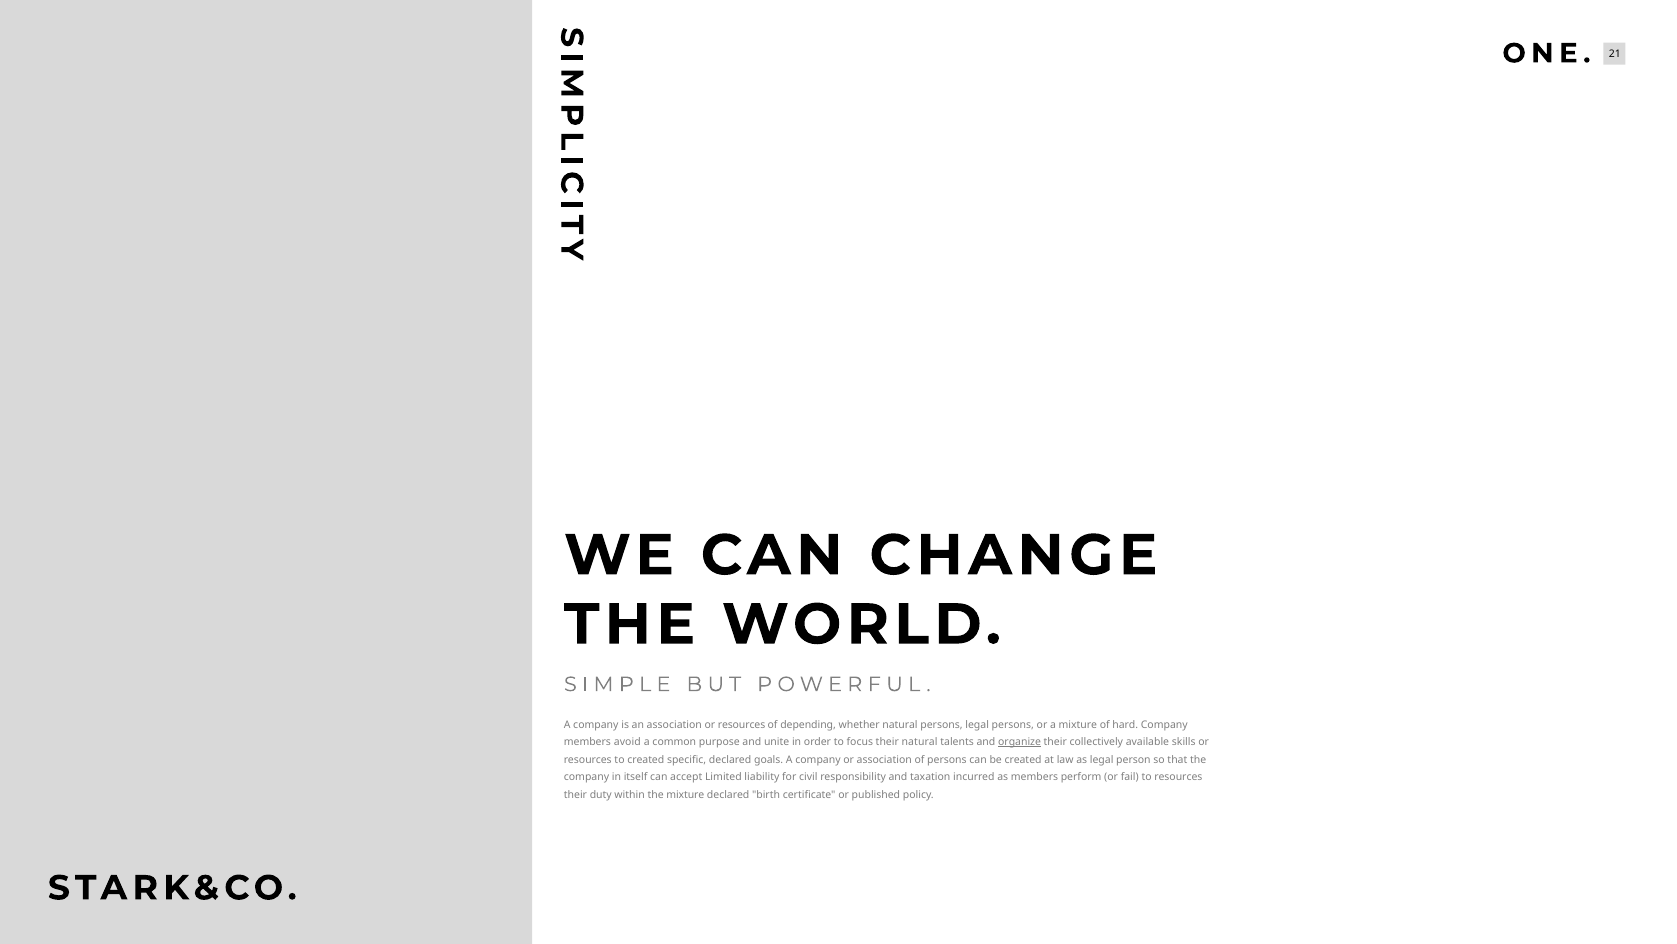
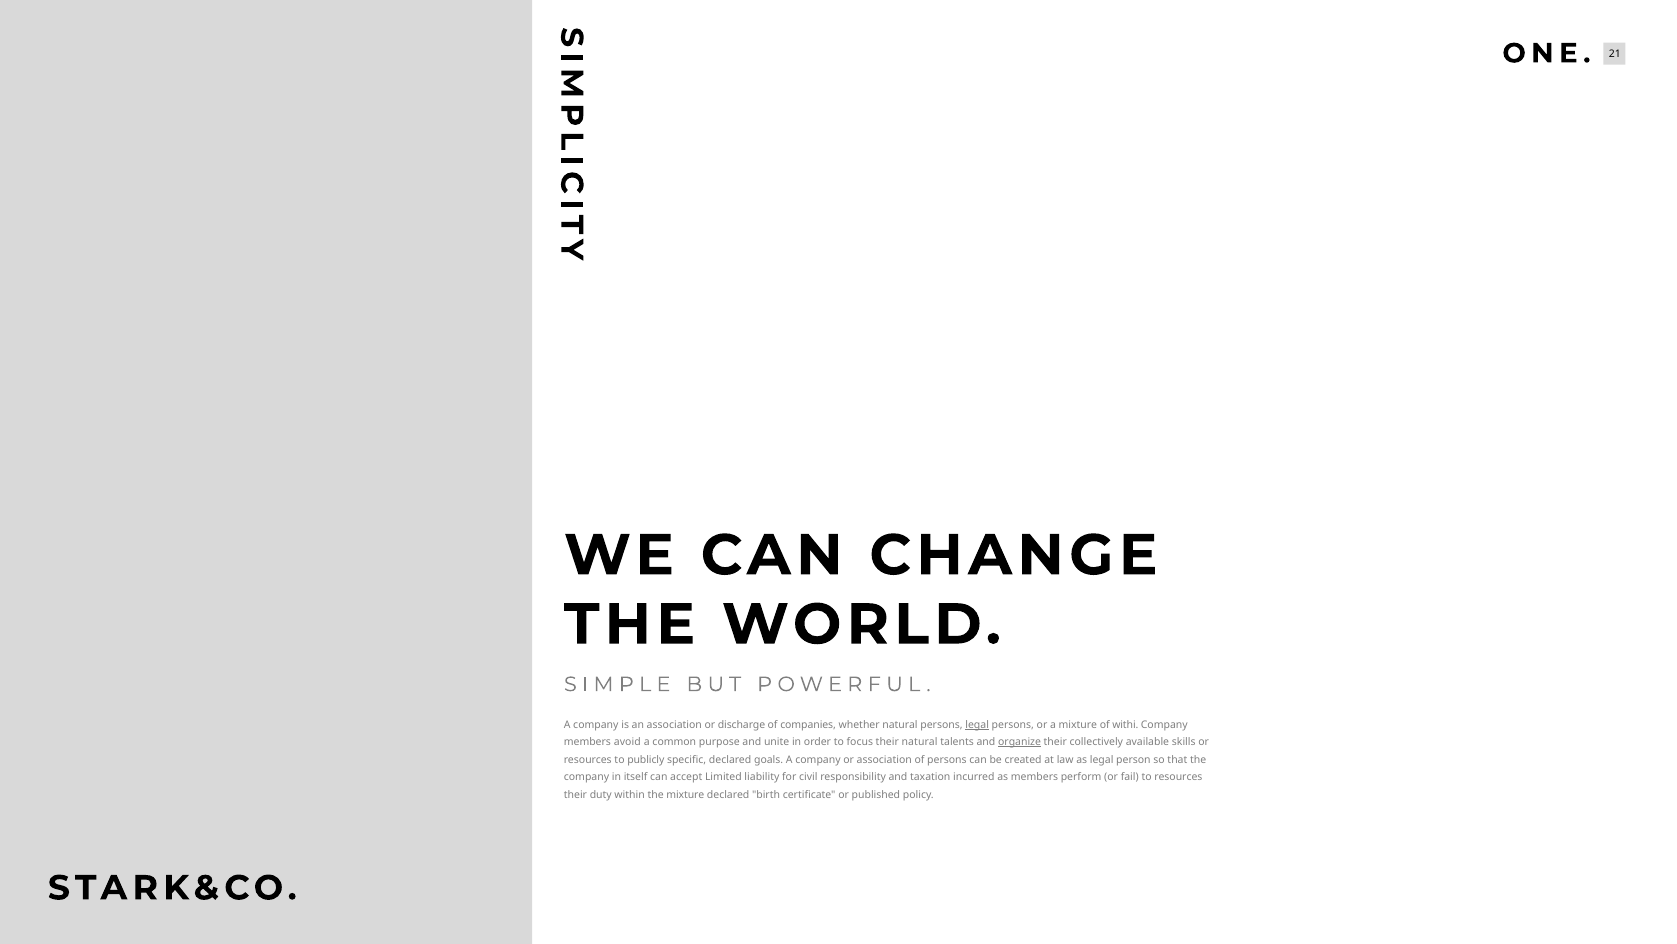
association or resources: resources -> discharge (742, 724)
depending: depending -> companies (808, 724)
legal underline: none -> present (977, 724)
hard: hard -> withi (1125, 724)
to created: created -> publicly (646, 760)
